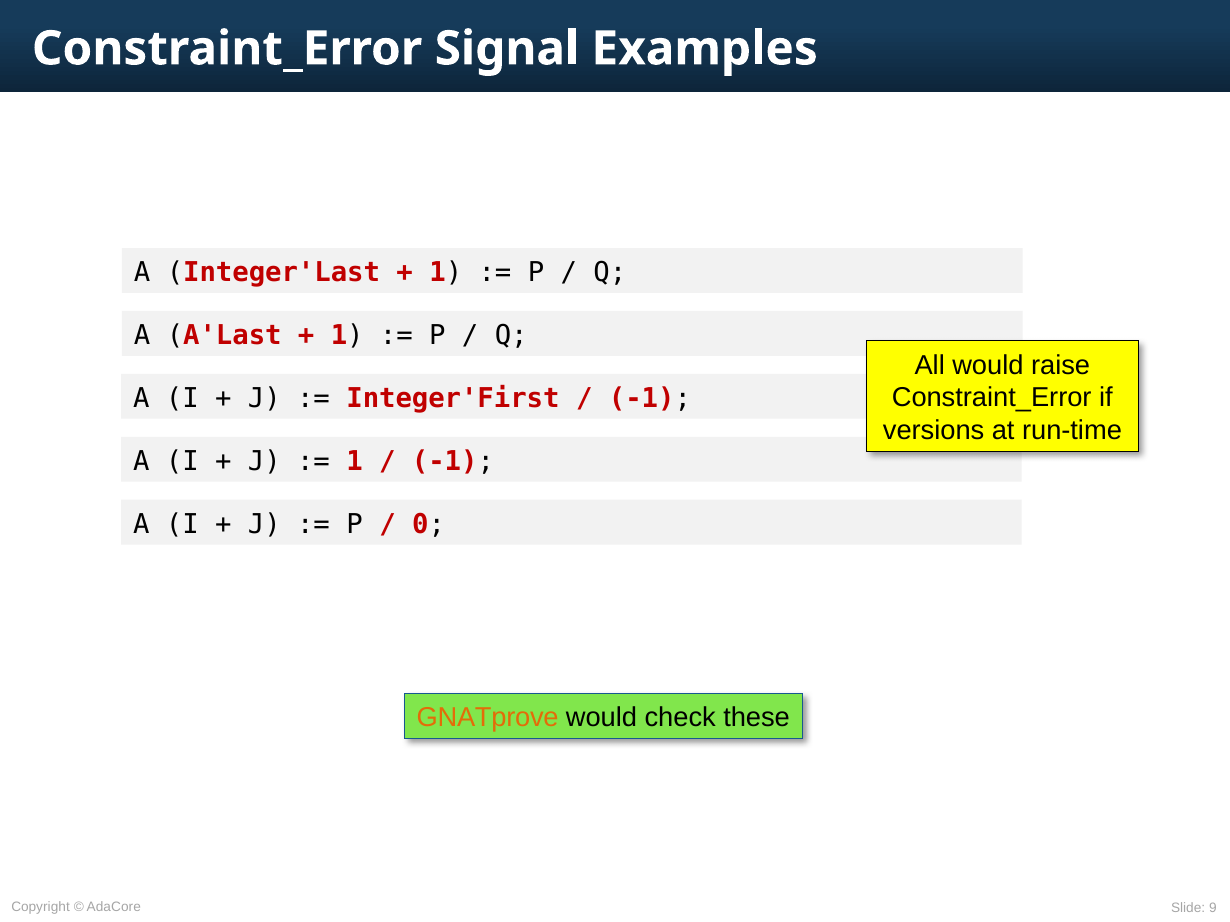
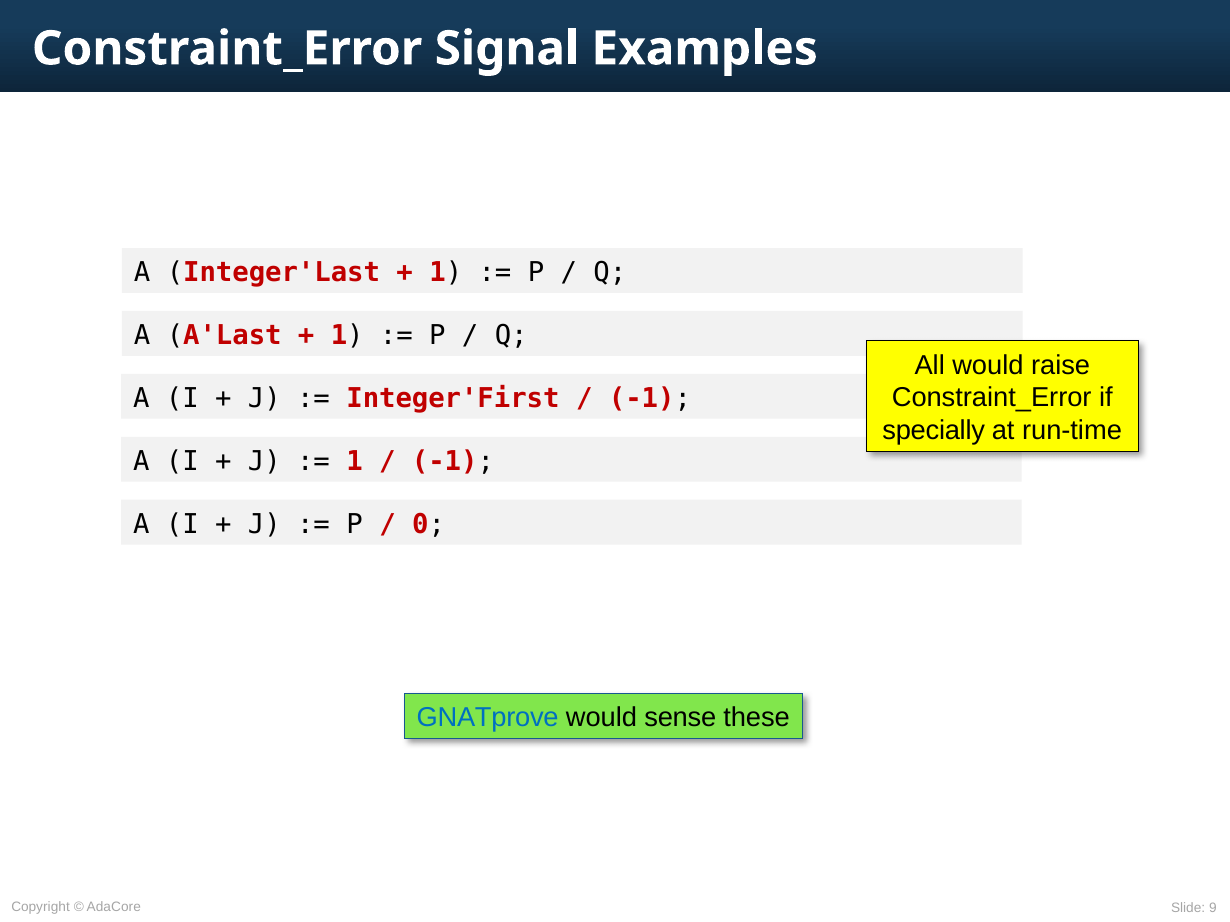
versions: versions -> specially (934, 431)
GNATprove colour: orange -> blue (488, 718)
check: check -> sense (680, 718)
